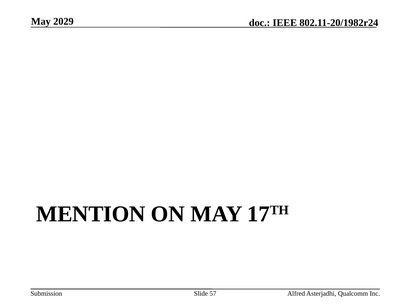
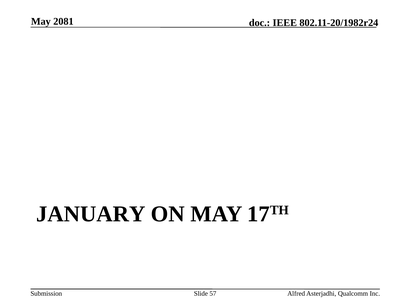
2029: 2029 -> 2081 (63, 22)
MENTION: MENTION -> JANUARY (91, 213)
